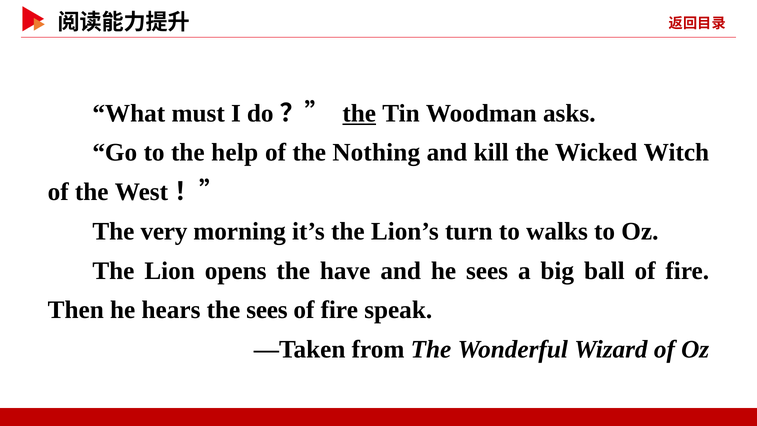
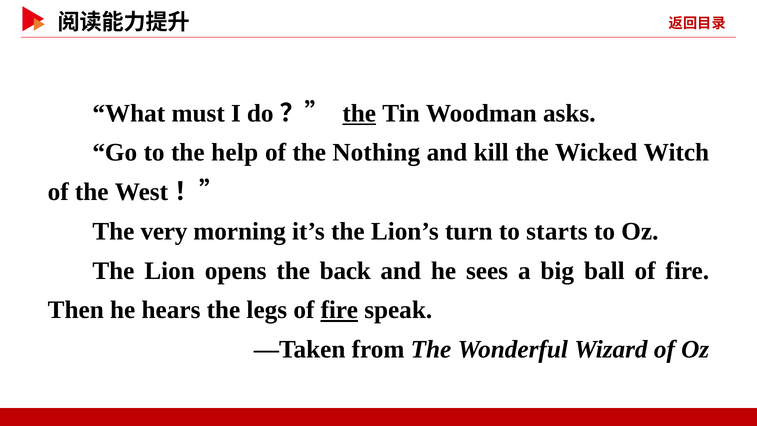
walks: walks -> starts (557, 231)
have: have -> back (345, 271)
the sees: sees -> legs (267, 310)
fire underline: none -> present (339, 310)
